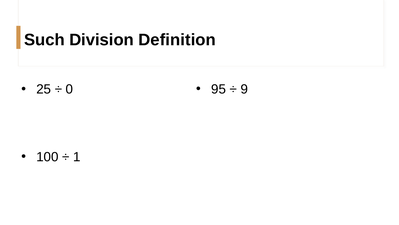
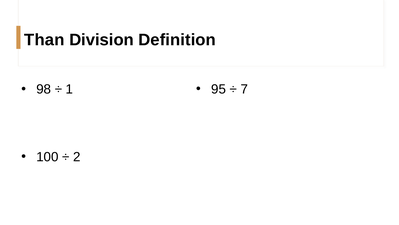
Such: Such -> Than (44, 40)
9: 9 -> 7 (244, 89)
25: 25 -> 98 (44, 89)
0: 0 -> 1 (69, 89)
1: 1 -> 2 (77, 157)
